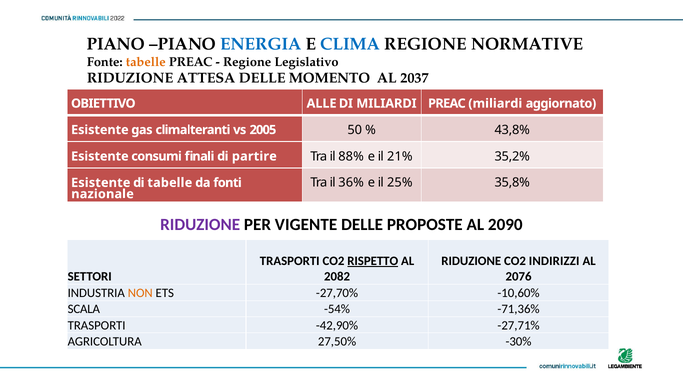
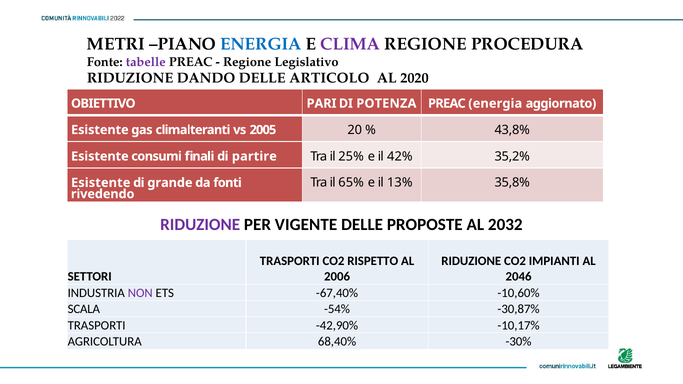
PIANO: PIANO -> METRI (116, 44)
CLIMA colour: blue -> purple (350, 44)
NORMATIVE: NORMATIVE -> PROCEDURA (527, 44)
tabelle colour: orange -> purple (146, 62)
ATTESA: ATTESA -> DANDO (206, 78)
MOMENTO: MOMENTO -> ARTICOLO (329, 78)
2037: 2037 -> 2020 (414, 78)
ALLE: ALLE -> PARI (322, 104)
DI MILIARDI: MILIARDI -> POTENZA (386, 104)
PREAC miliardi: miliardi -> energia (495, 104)
50: 50 -> 20 (355, 130)
88%: 88% -> 25% (351, 156)
21%: 21% -> 42% (400, 156)
36%: 36% -> 65% (351, 183)
25%: 25% -> 13% (400, 183)
di tabelle: tabelle -> grande (170, 183)
nazionale: nazionale -> rivedendo (103, 194)
2090: 2090 -> 2032 (505, 225)
RISPETTO underline: present -> none (373, 261)
INDIRIZZI: INDIRIZZI -> IMPIANTI (554, 261)
2082: 2082 -> 2006 (337, 277)
2076: 2076 -> 2046 (519, 277)
NON colour: orange -> purple (140, 293)
-27,70%: -27,70% -> -67,40% (337, 293)
-71,36%: -71,36% -> -30,87% (519, 309)
-27,71%: -27,71% -> -10,17% (519, 325)
27,50%: 27,50% -> 68,40% (337, 342)
